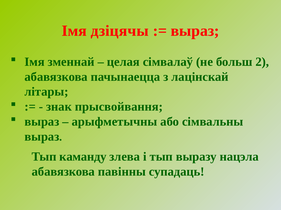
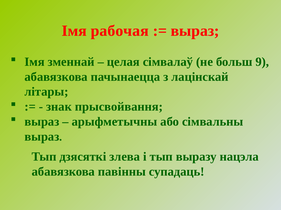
дзіцячы: дзіцячы -> рабочая (120, 31)
2: 2 -> 9 (262, 62)
каманду: каманду -> дзясяткі (83, 157)
